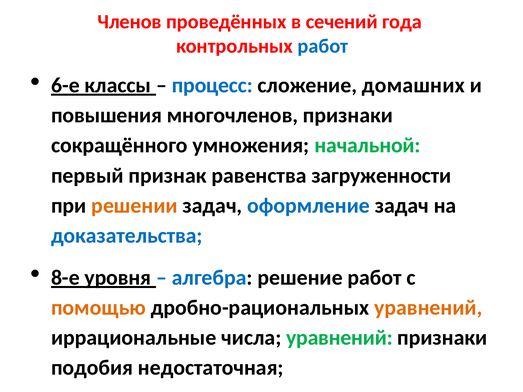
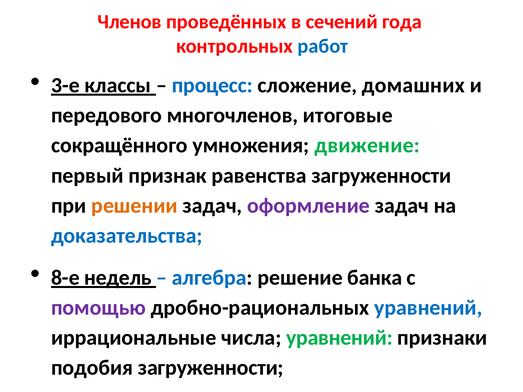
6-е: 6-е -> 3-е (65, 85)
повышения: повышения -> передового (106, 116)
многочленов признаки: признаки -> итоговые (348, 116)
начальной: начальной -> движение (367, 146)
оформление colour: blue -> purple (309, 206)
уровня: уровня -> недель (118, 278)
решение работ: работ -> банка (375, 278)
помощью colour: orange -> purple (98, 308)
уравнений colour: orange -> blue (428, 308)
подобия недостаточная: недостаточная -> загруженности (211, 368)
